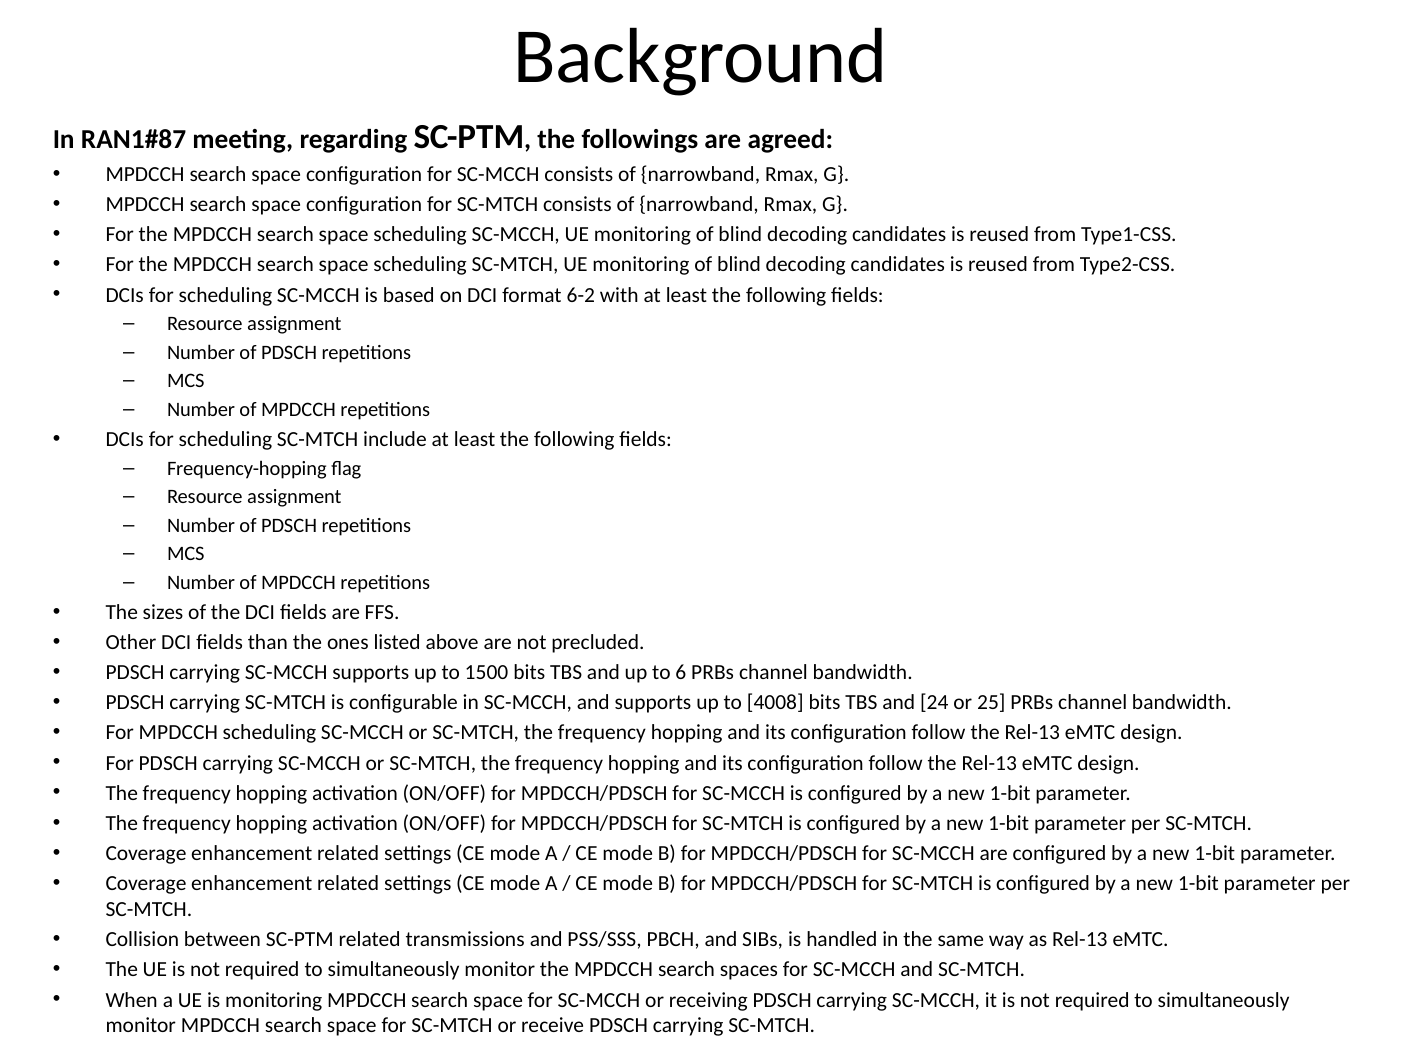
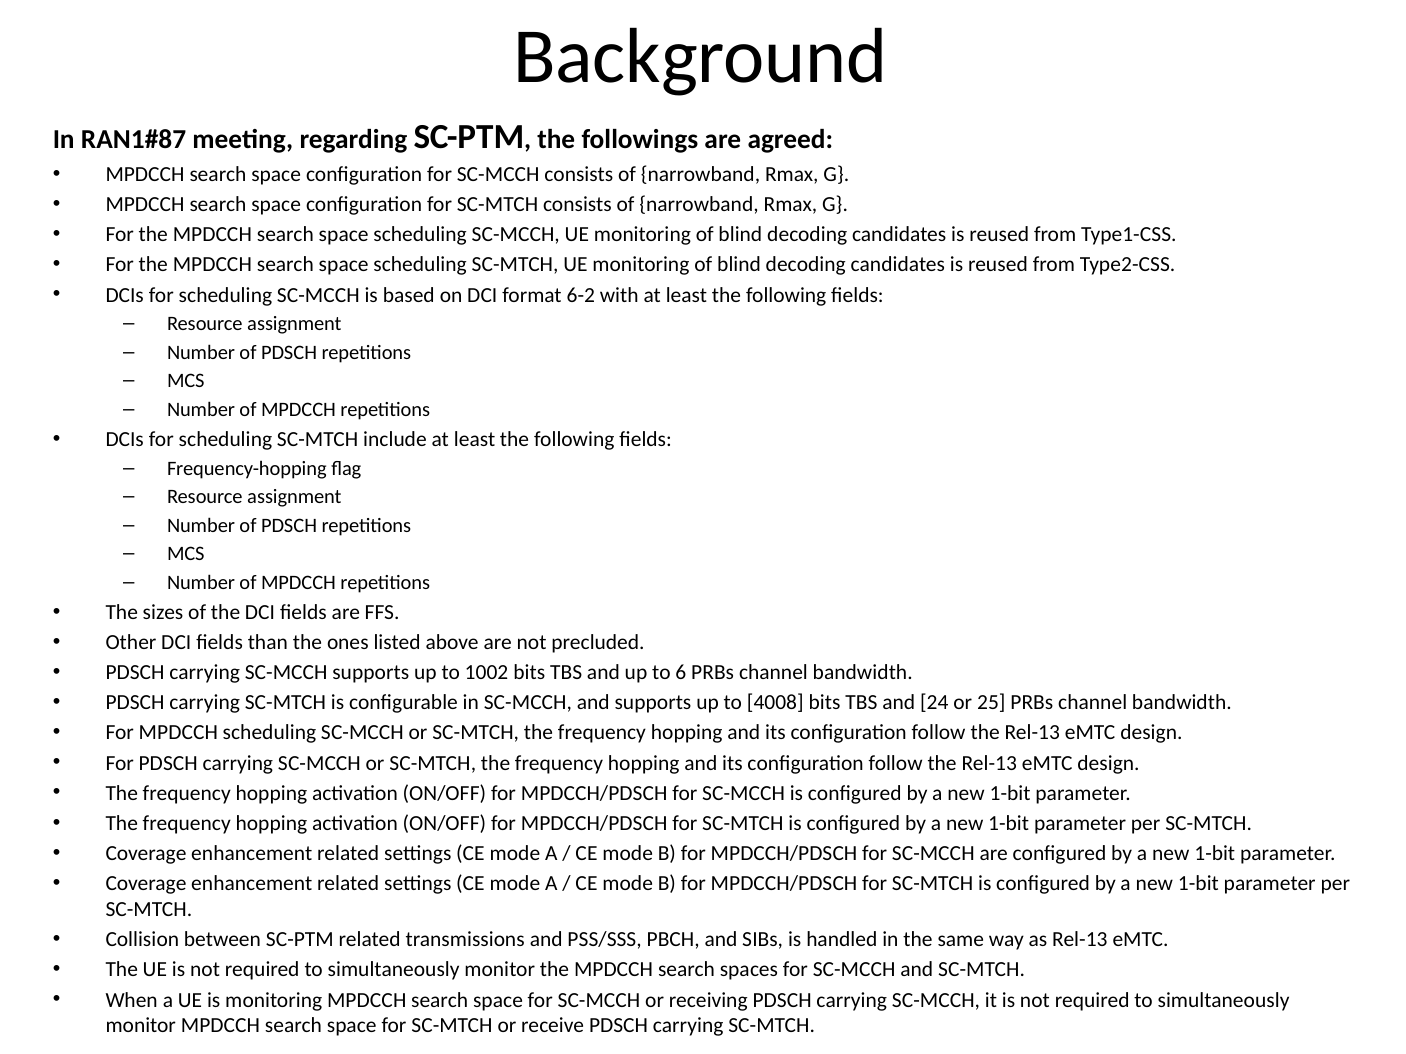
1500: 1500 -> 1002 (486, 673)
